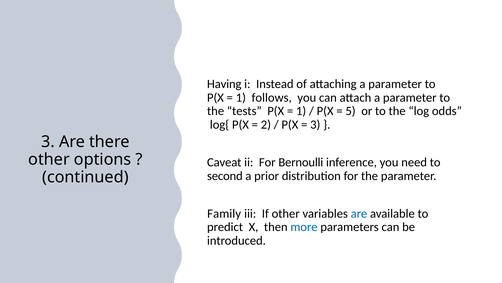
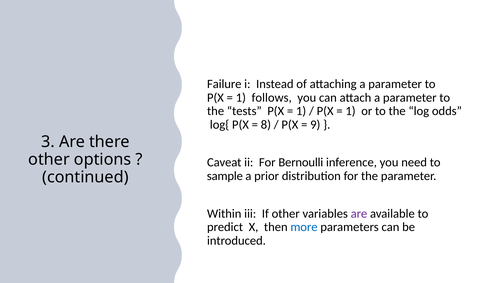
Having: Having -> Failure (224, 84)
5: 5 -> 1 (351, 111)
2: 2 -> 8 (266, 124)
3: 3 -> 9 (315, 124)
second: second -> sample (225, 176)
Family: Family -> Within (224, 213)
are colour: blue -> purple (359, 213)
